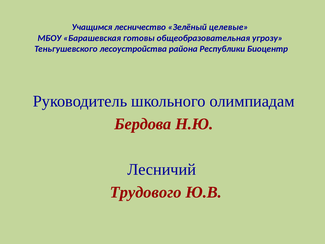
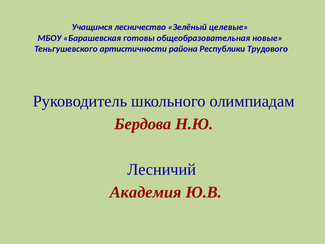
угрозу: угрозу -> новые (267, 38)
лесоустройства: лесоустройства -> артистичности (133, 49)
Биоцентр: Биоцентр -> Трудового (268, 49)
Трудового: Трудового -> Академия (146, 192)
